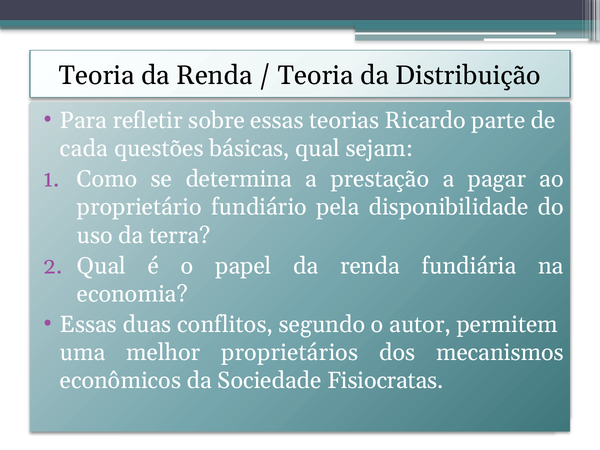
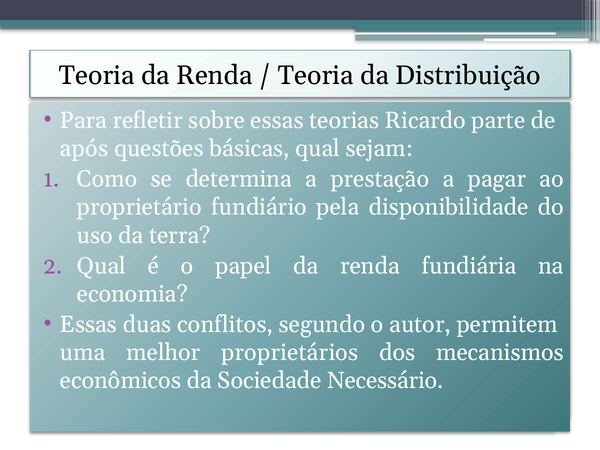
cada: cada -> após (84, 149)
Fisiocratas: Fisiocratas -> Necessário (385, 380)
